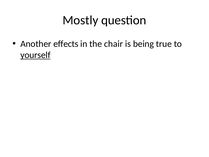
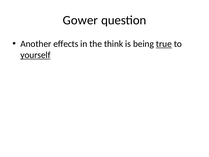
Mostly: Mostly -> Gower (80, 20)
chair: chair -> think (114, 44)
true underline: none -> present (164, 44)
